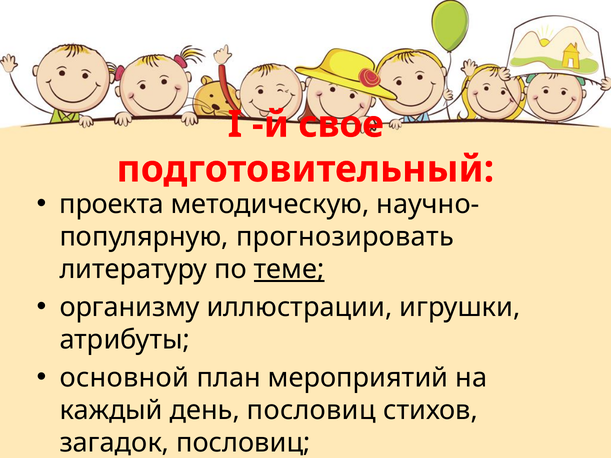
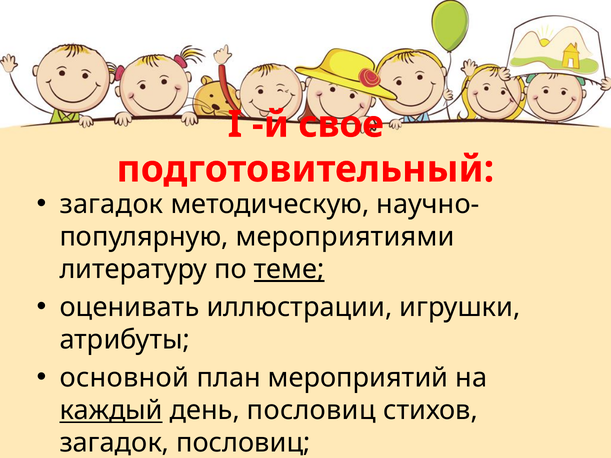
проекта: проекта -> загадок (111, 204)
прогнозировать: прогнозировать -> мероприятиями (345, 237)
организму: организму -> оценивать (130, 307)
каждый underline: none -> present (111, 411)
